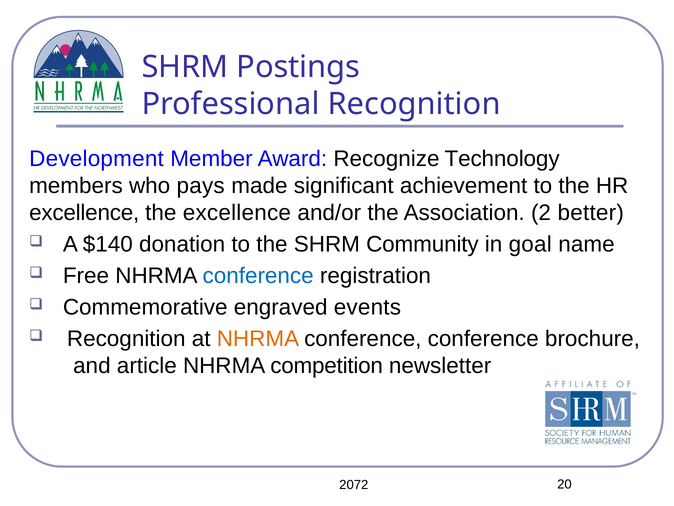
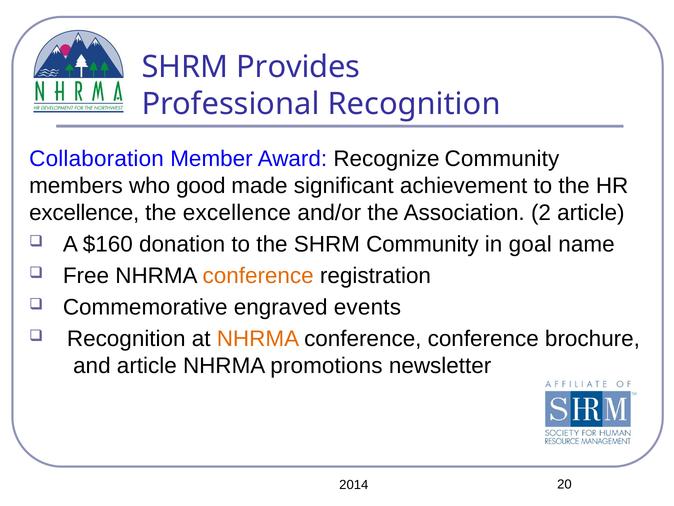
Postings: Postings -> Provides (298, 67)
Development: Development -> Collaboration (97, 159)
Recognize Technology: Technology -> Community (502, 159)
pays: pays -> good (201, 186)
2 better: better -> article (591, 213)
$140: $140 -> $160 (108, 244)
conference colour: blue -> orange (258, 276)
competition: competition -> promotions (326, 366)
2072: 2072 -> 2014 (354, 484)
